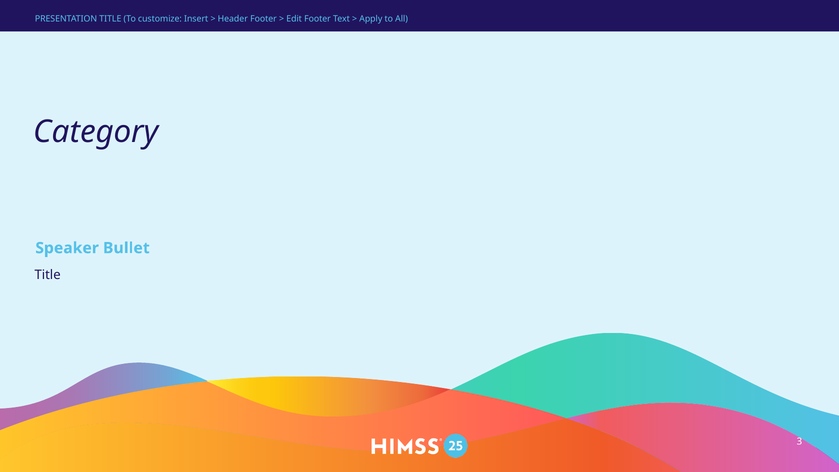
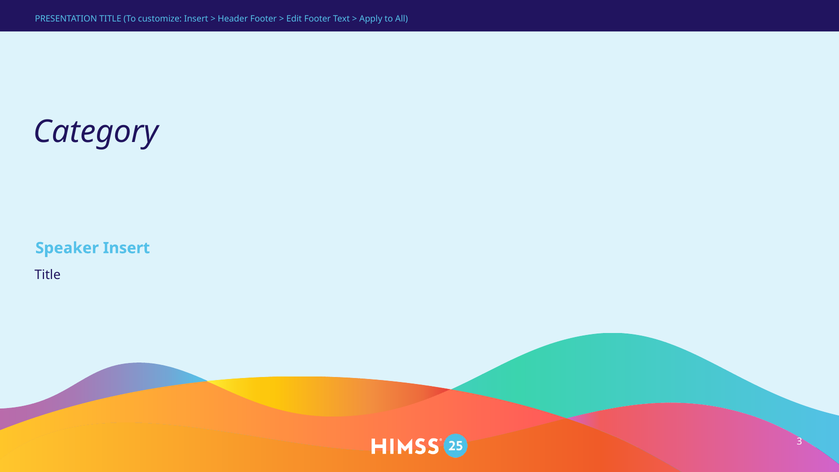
Speaker Bullet: Bullet -> Insert (126, 248)
